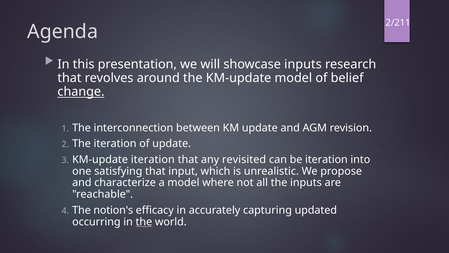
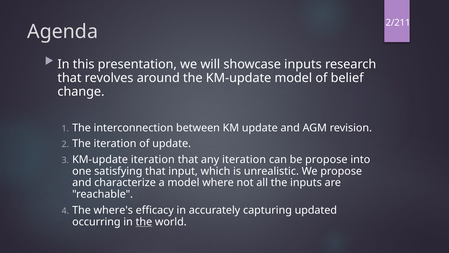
change underline: present -> none (81, 92)
any revisited: revisited -> iteration (244, 159)
be iteration: iteration -> propose (326, 159)
notion's: notion's -> where's (113, 210)
